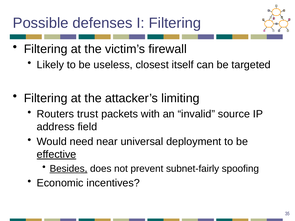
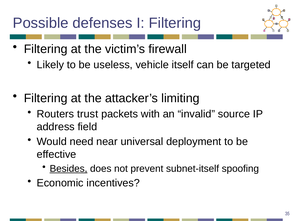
closest: closest -> vehicle (152, 65)
effective underline: present -> none (57, 155)
subnet-fairly: subnet-fairly -> subnet-itself (193, 169)
